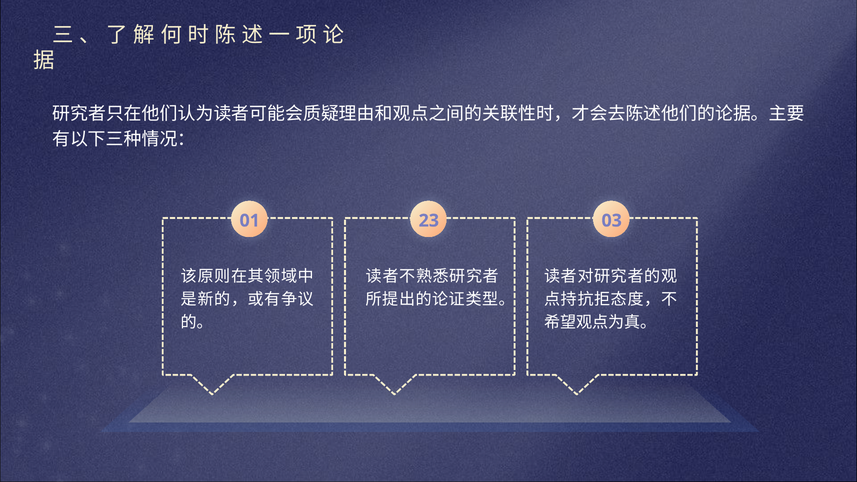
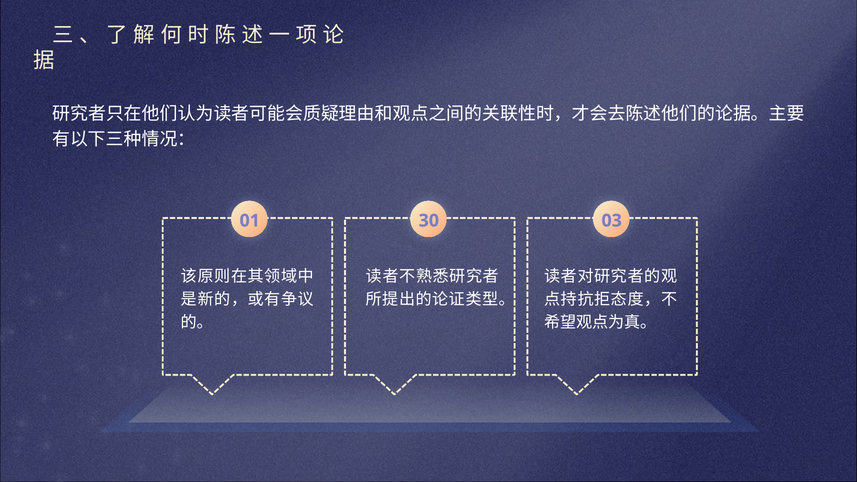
23: 23 -> 30 (429, 221)
